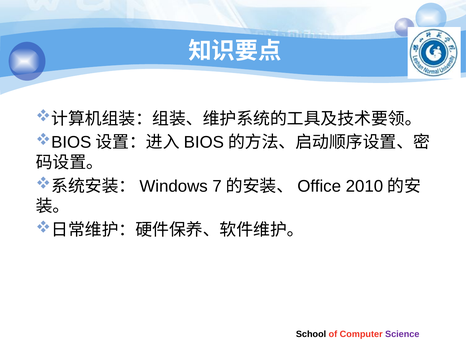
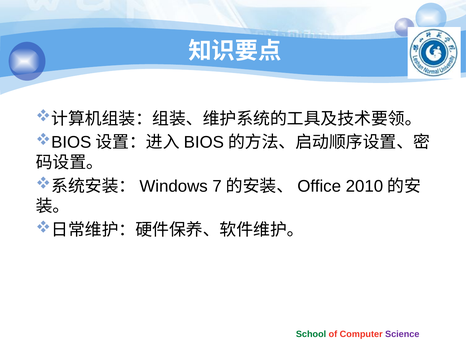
School colour: black -> green (311, 334)
